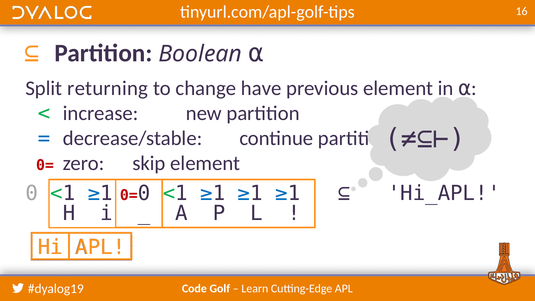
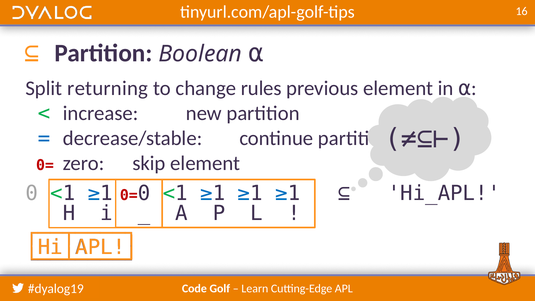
have: have -> rules (261, 88)
